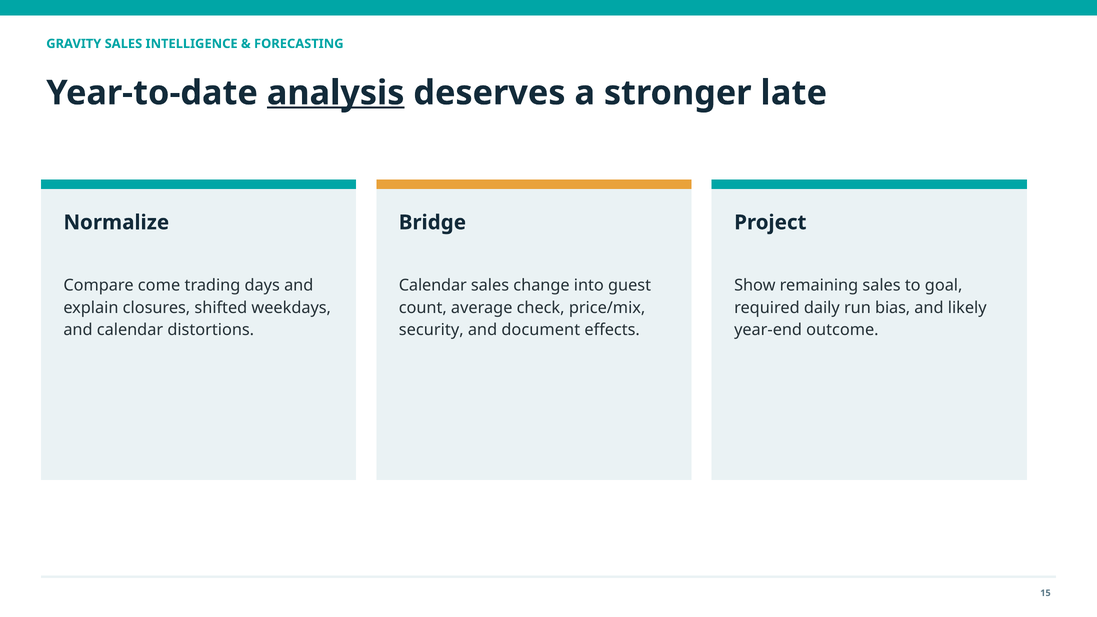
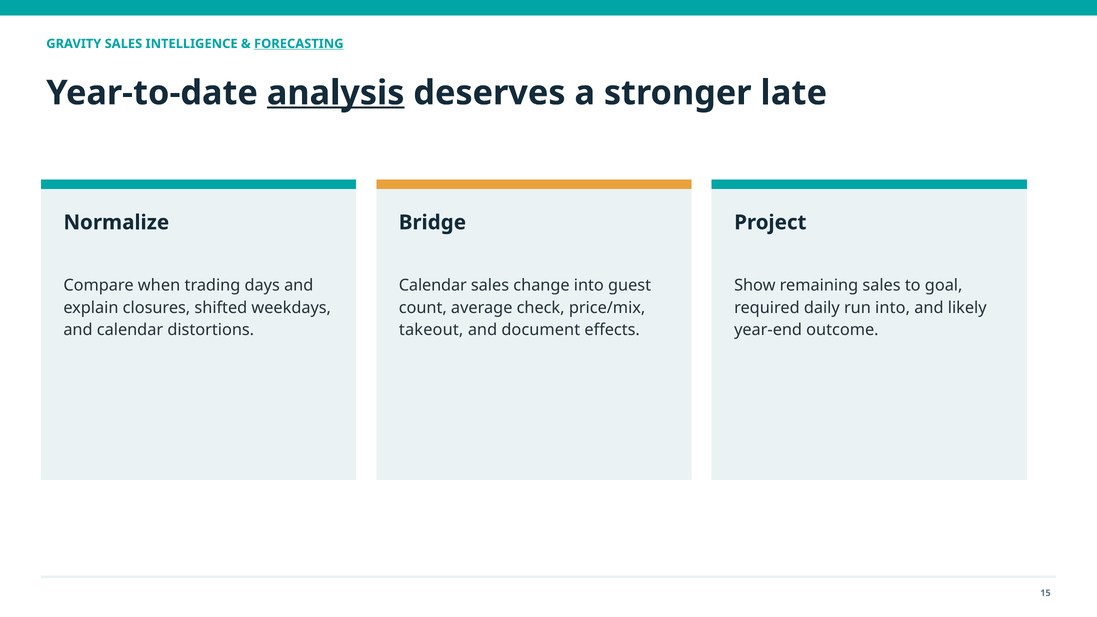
FORECASTING underline: none -> present (299, 44)
come: come -> when (159, 285)
run bias: bias -> into (893, 308)
security: security -> takeout (431, 330)
